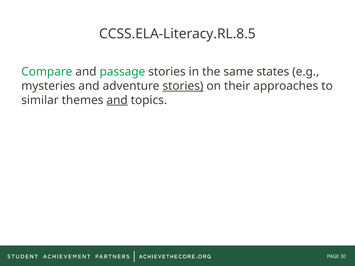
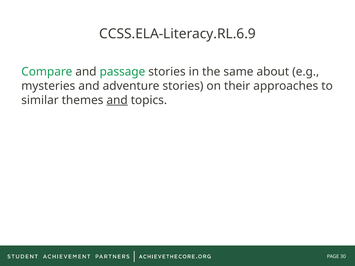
CCSS.ELA-Literacy.RL.8.5: CCSS.ELA-Literacy.RL.8.5 -> CCSS.ELA-Literacy.RL.6.9 (178, 34)
states: states -> about (273, 72)
stories underline: present -> none (183, 86)
